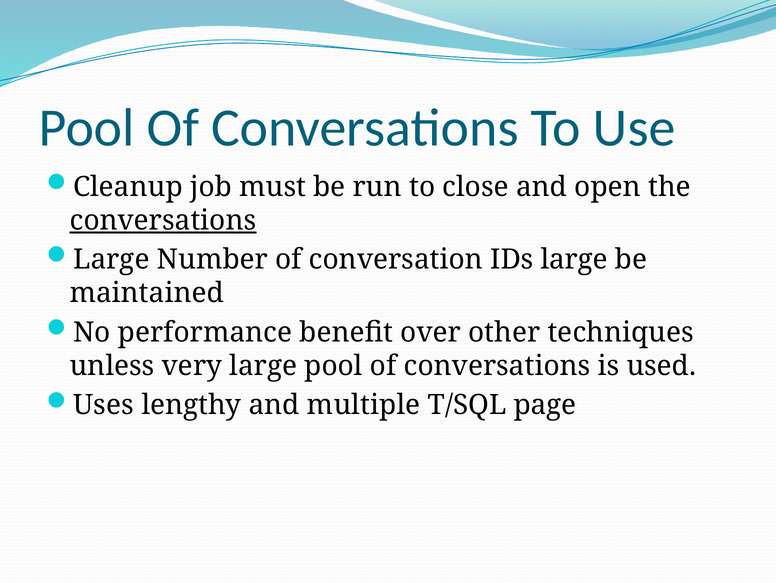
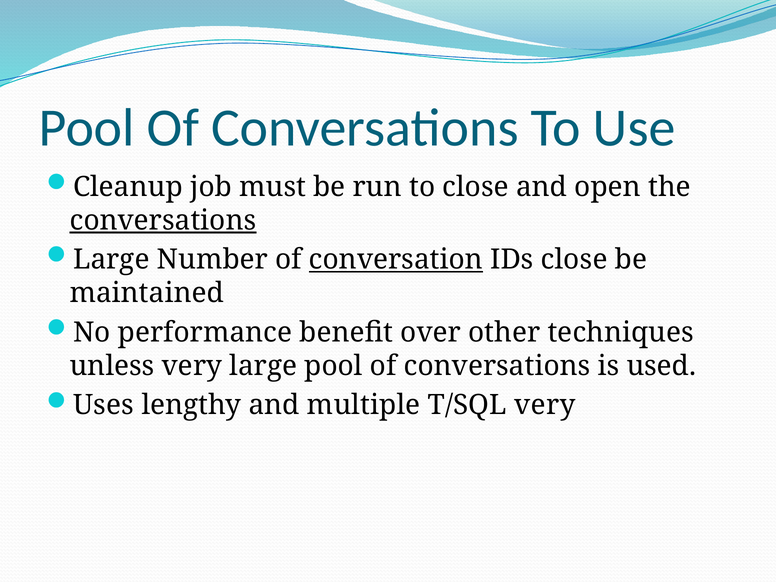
conversation underline: none -> present (396, 260)
IDs large: large -> close (574, 260)
T/SQL page: page -> very (545, 405)
